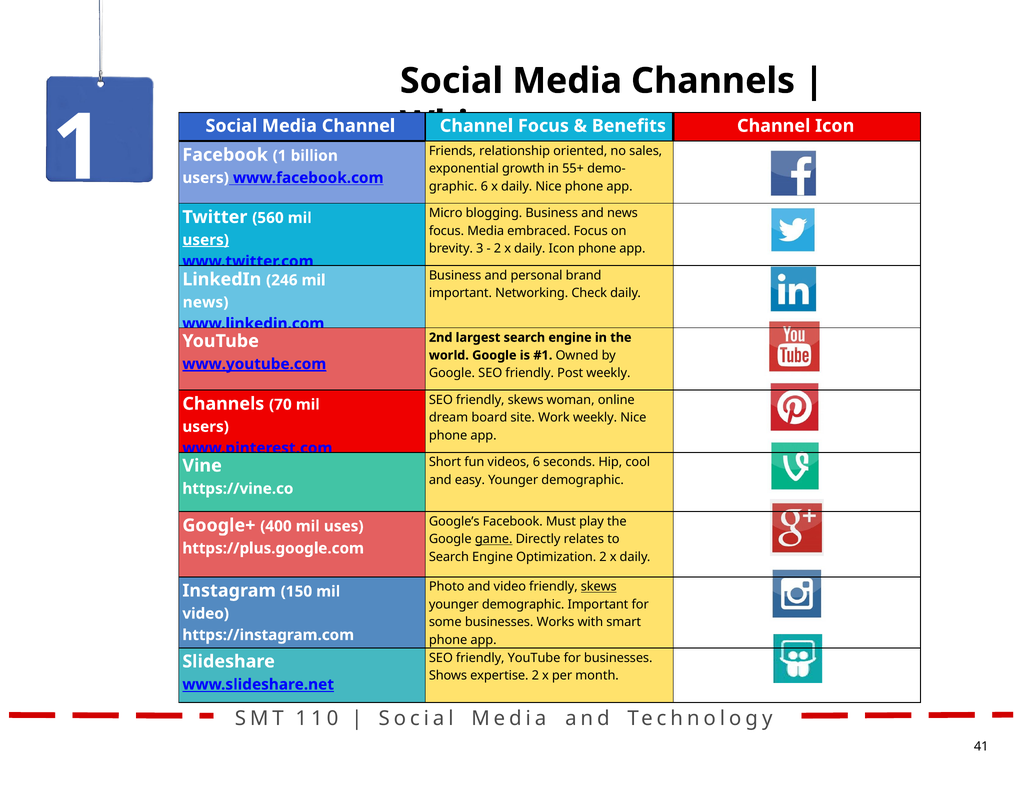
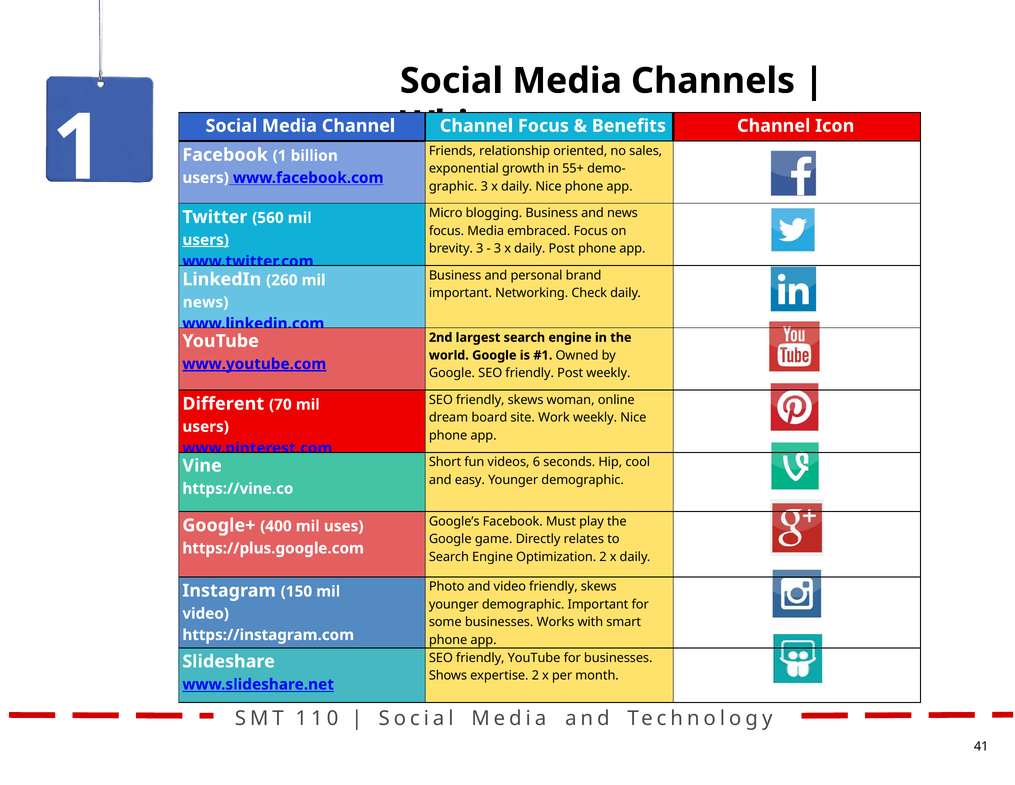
graphic 6: 6 -> 3 (484, 186)
2: 2 -> 3 (497, 248)
daily Icon: Icon -> Post (562, 248)
246: 246 -> 260 (282, 280)
Channels: Channels -> Different (223, 403)
game underline: present -> none (494, 539)
skews underline: present -> none (599, 586)
